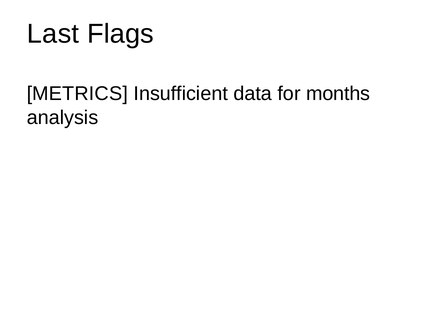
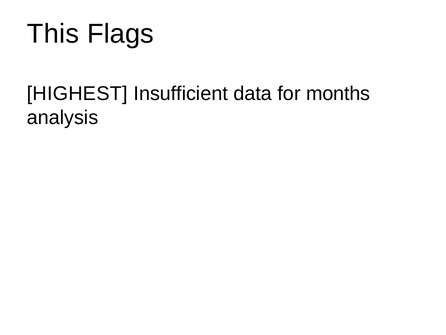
Last: Last -> This (53, 34)
METRICS: METRICS -> HIGHEST (77, 94)
